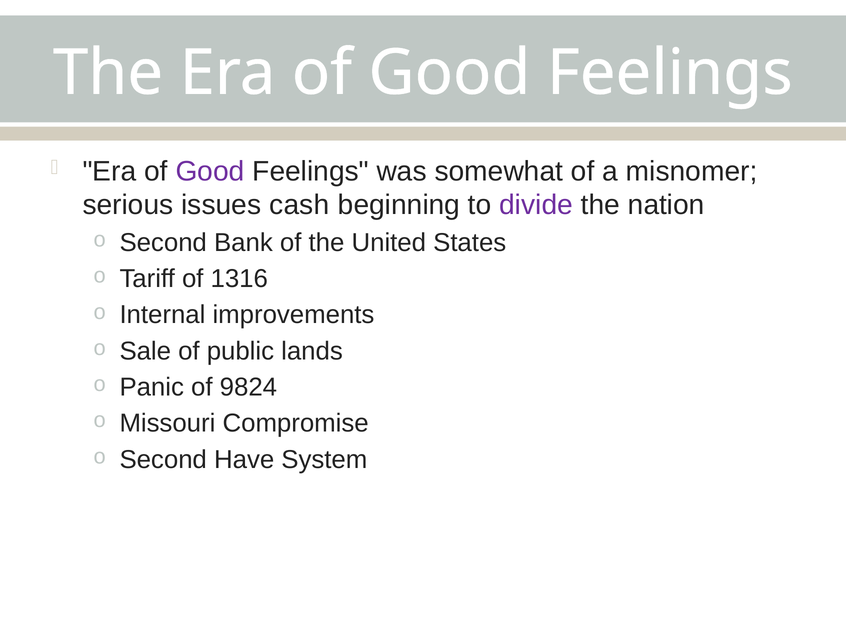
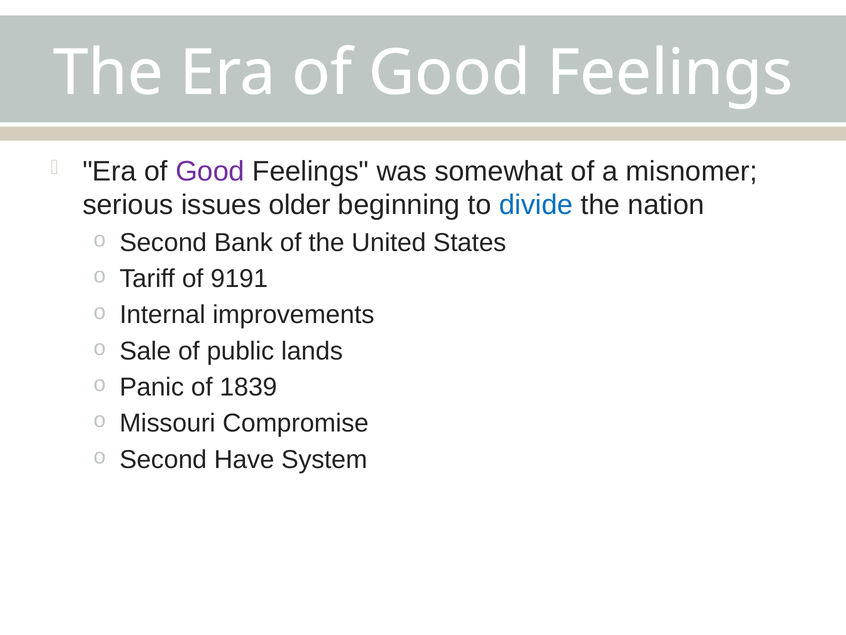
cash: cash -> older (300, 205)
divide colour: purple -> blue (536, 205)
1316: 1316 -> 9191 (239, 279)
9824: 9824 -> 1839 (248, 387)
